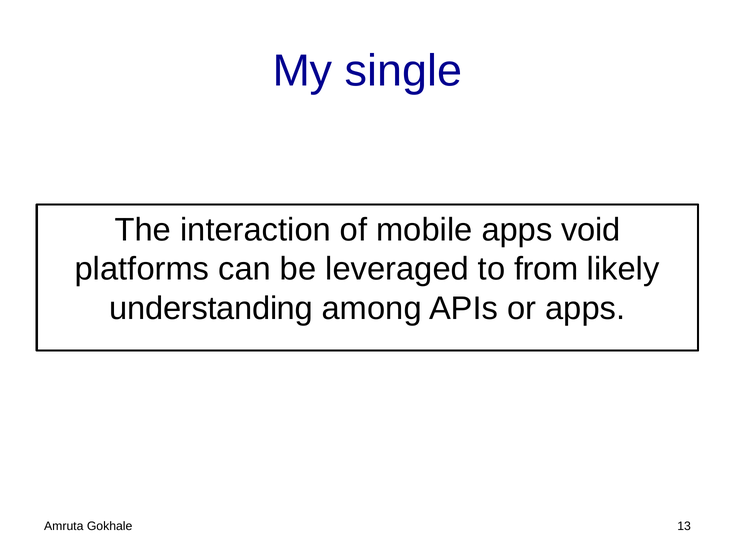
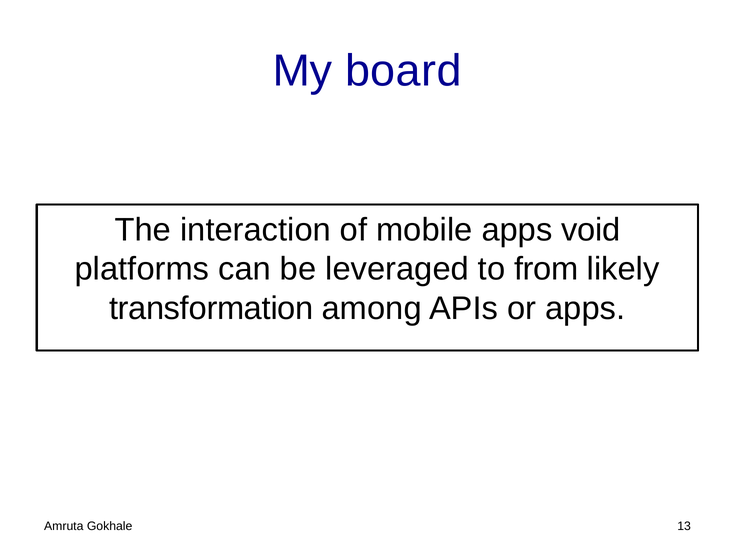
single: single -> board (403, 71)
understanding: understanding -> transformation (211, 309)
